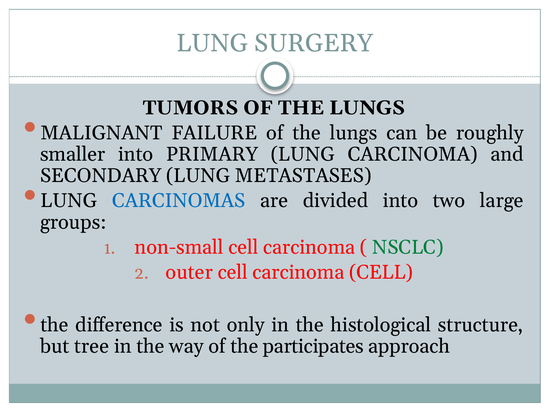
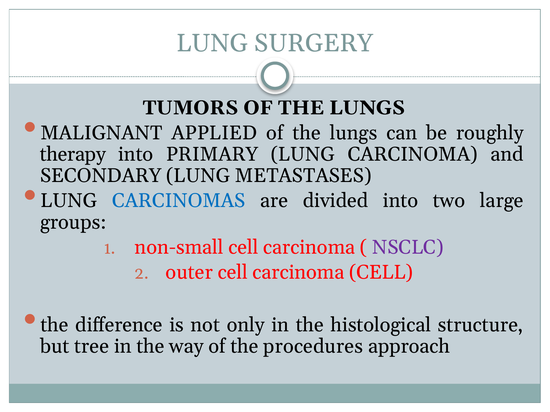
FAILURE: FAILURE -> APPLIED (214, 133)
smaller: smaller -> therapy (73, 154)
NSCLC colour: green -> purple (408, 248)
participates: participates -> procedures (313, 347)
